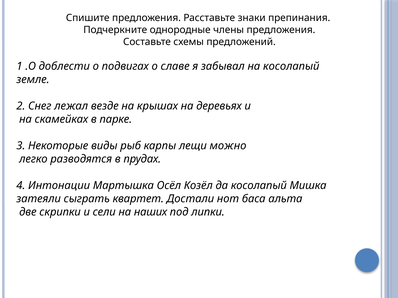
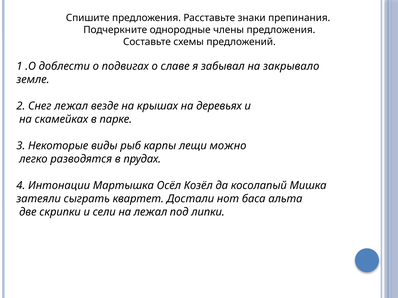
на косолапый: косолапый -> закрывало (291, 66)
на наших: наших -> лежал (151, 212)
